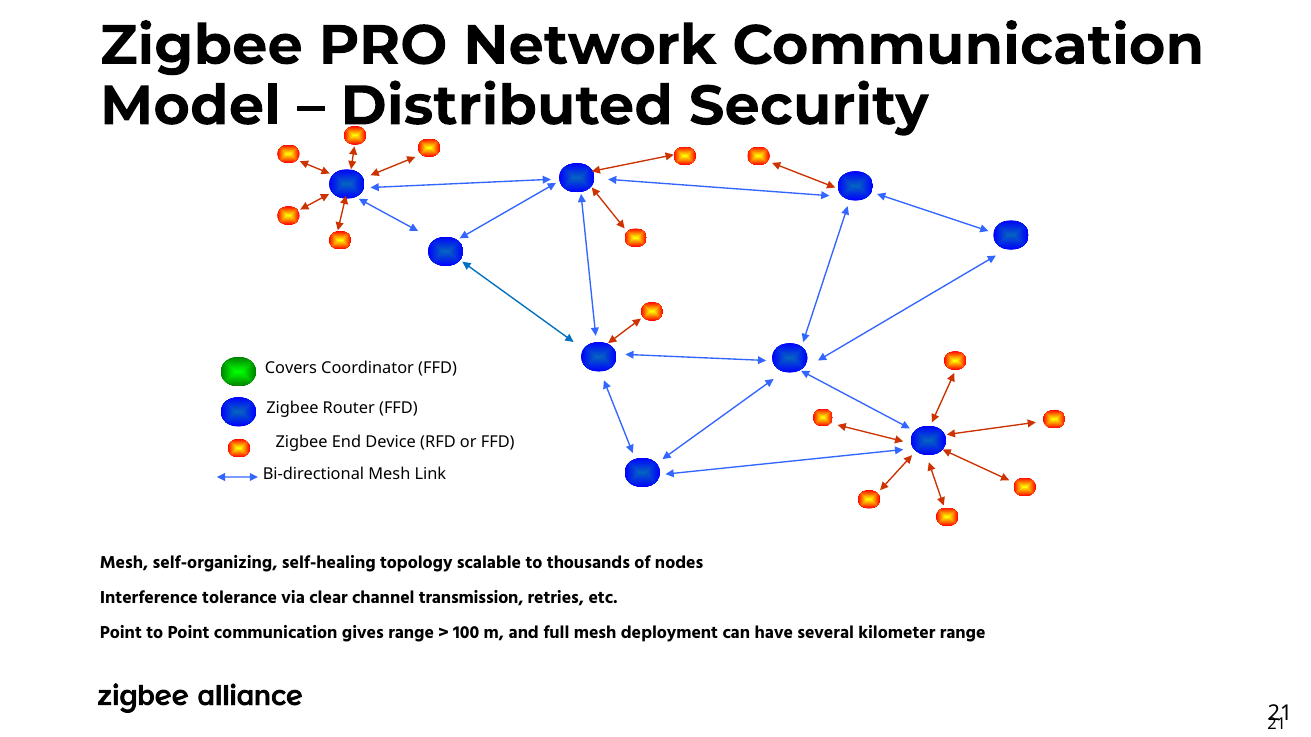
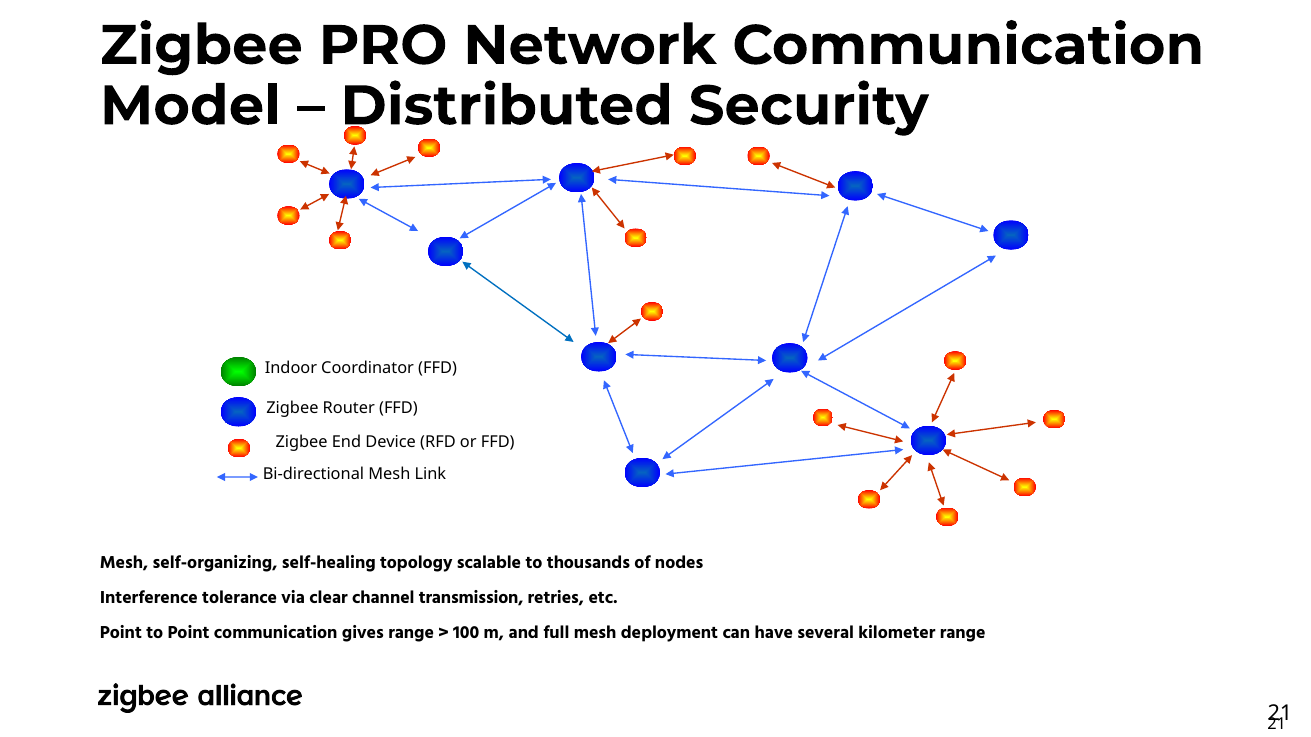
Covers: Covers -> Indoor (291, 368)
